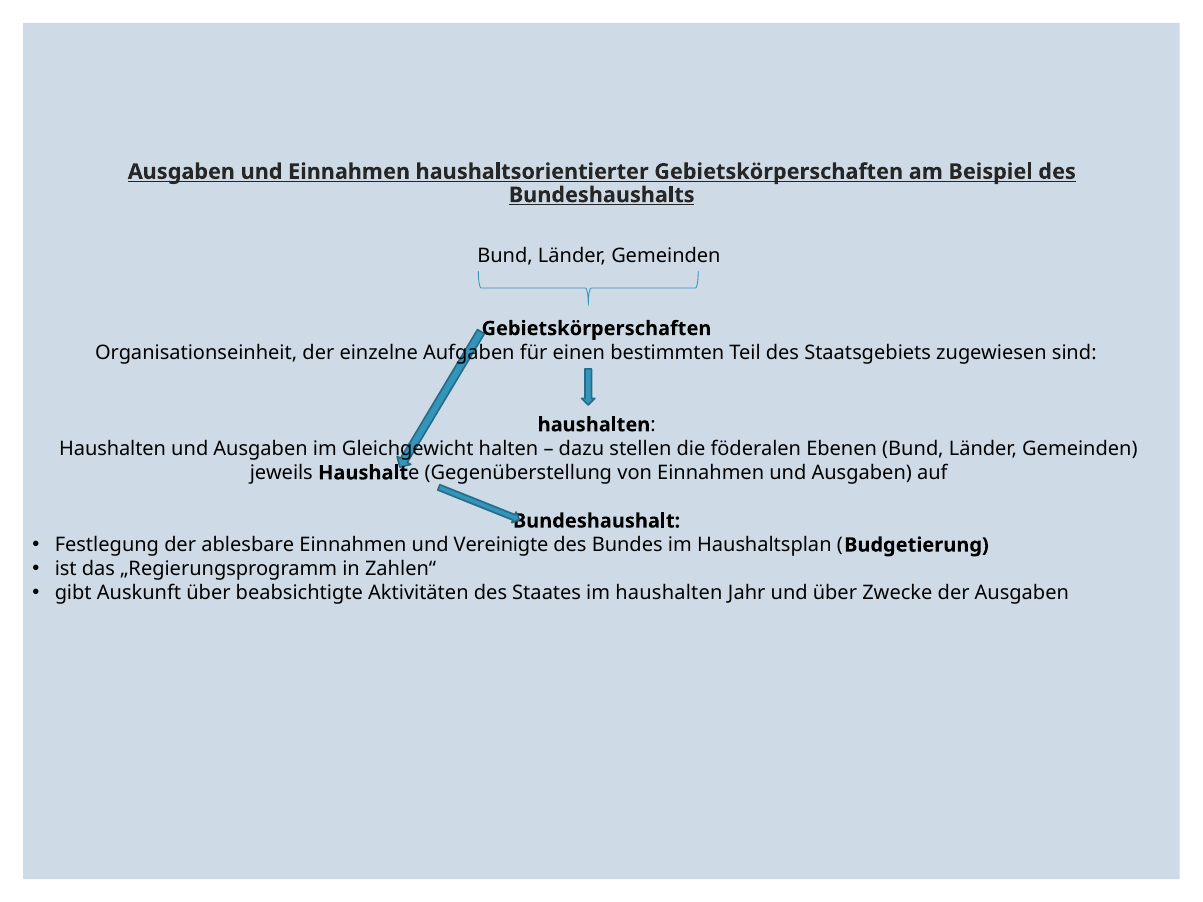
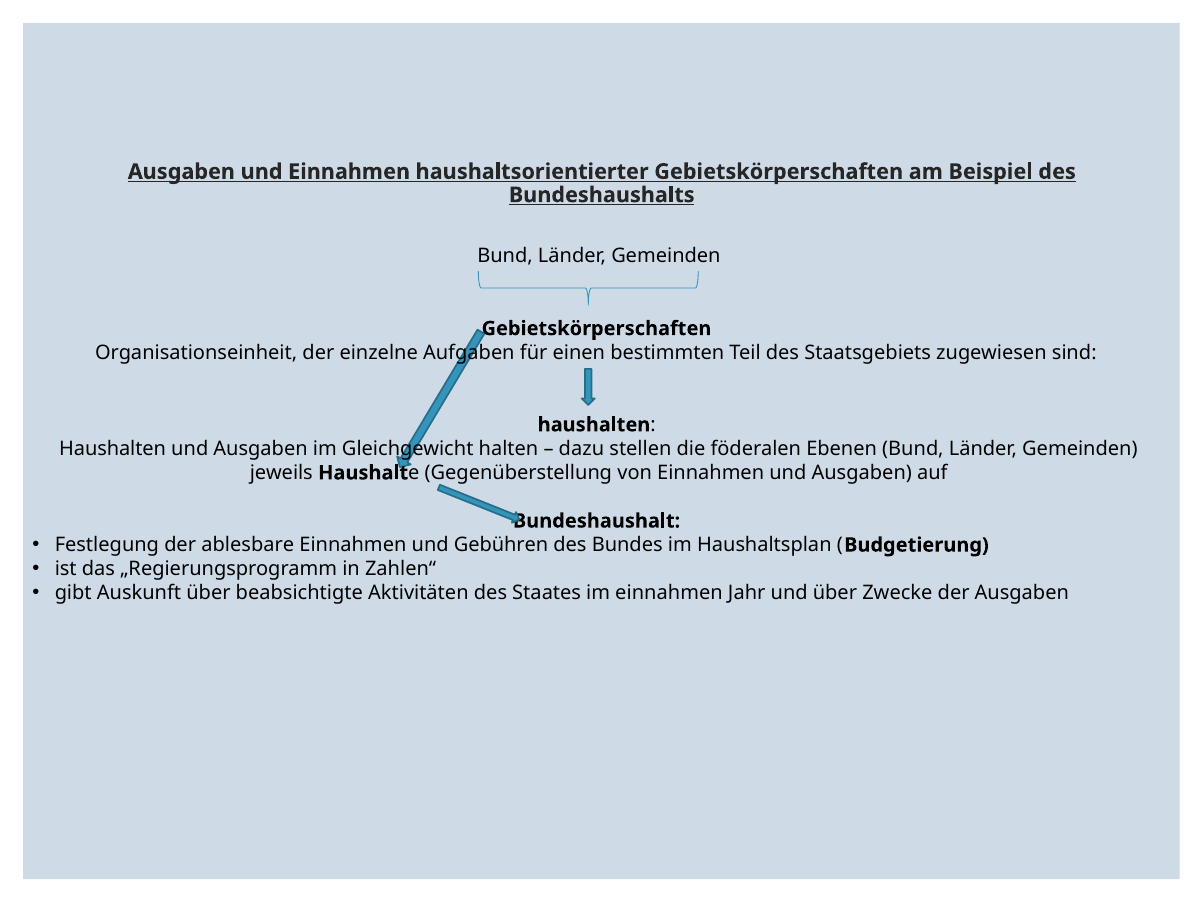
Vereinigte: Vereinigte -> Gebühren (501, 545)
im haushalten: haushalten -> einnahmen (669, 593)
